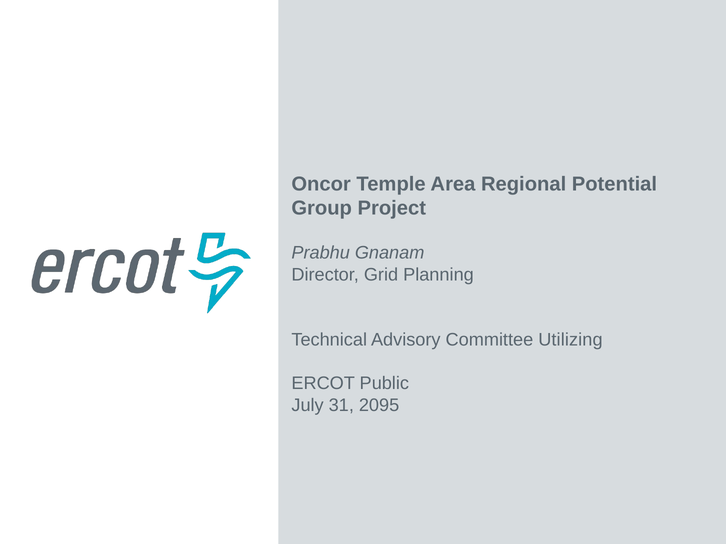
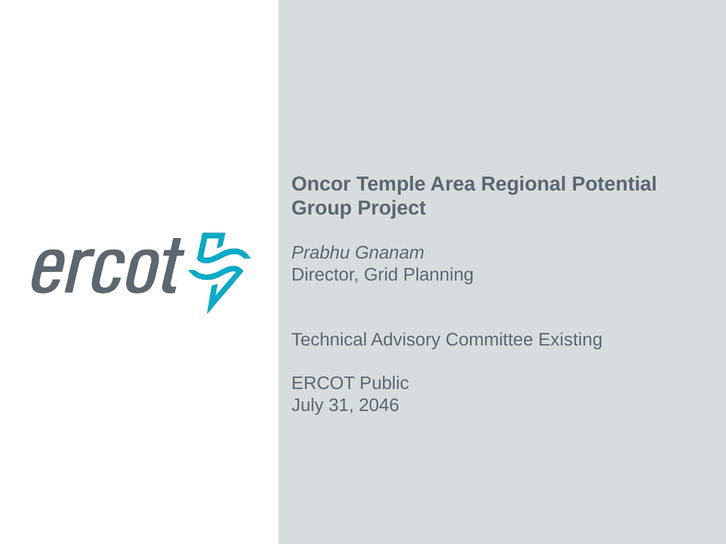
Utilizing: Utilizing -> Existing (570, 340)
2095: 2095 -> 2046 (379, 406)
